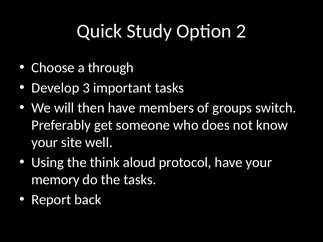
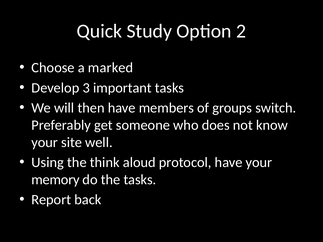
through: through -> marked (111, 68)
